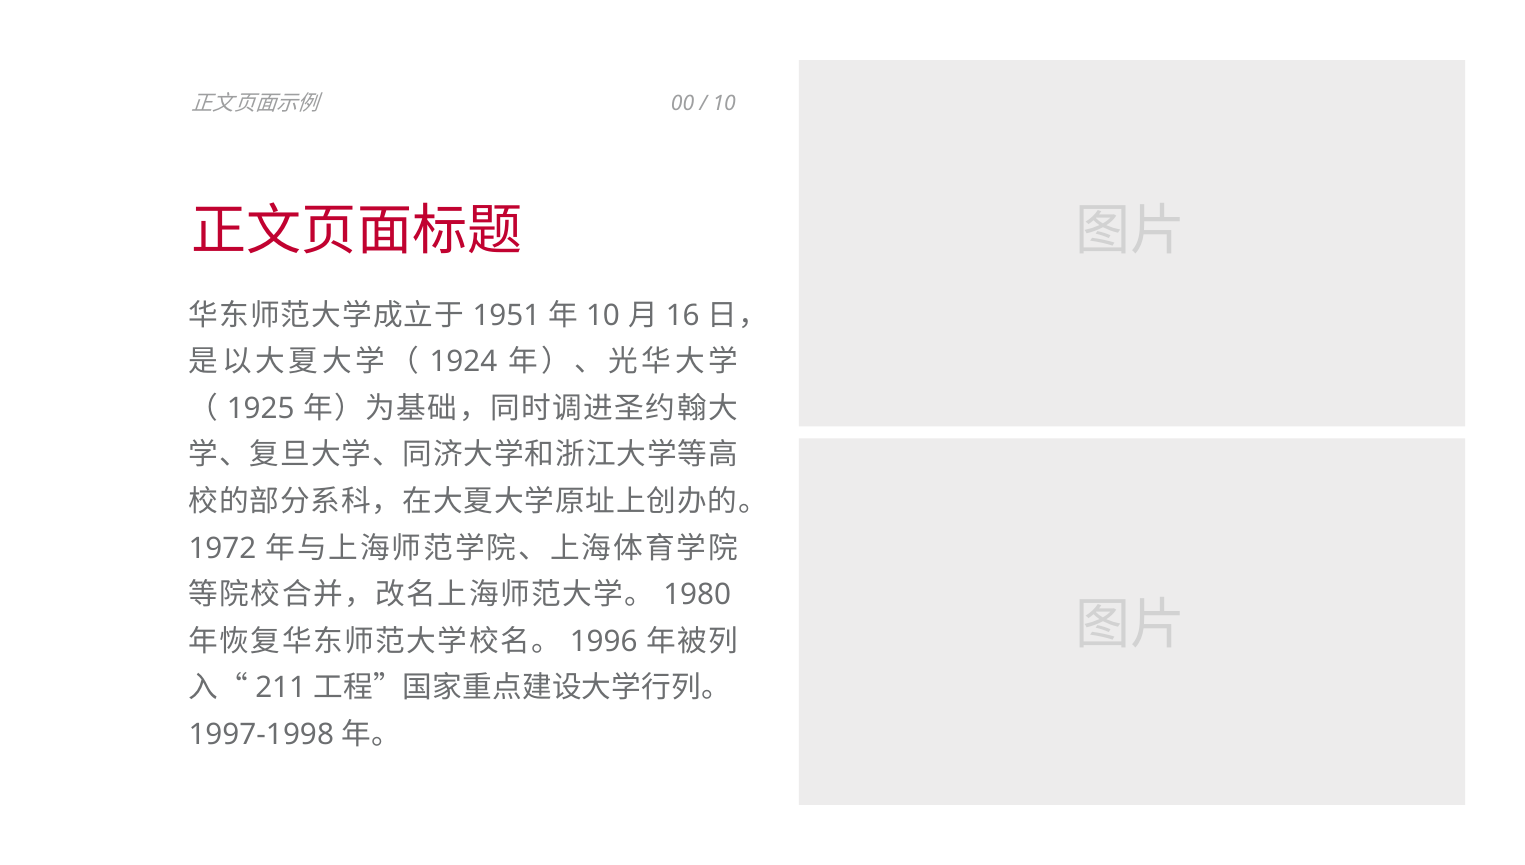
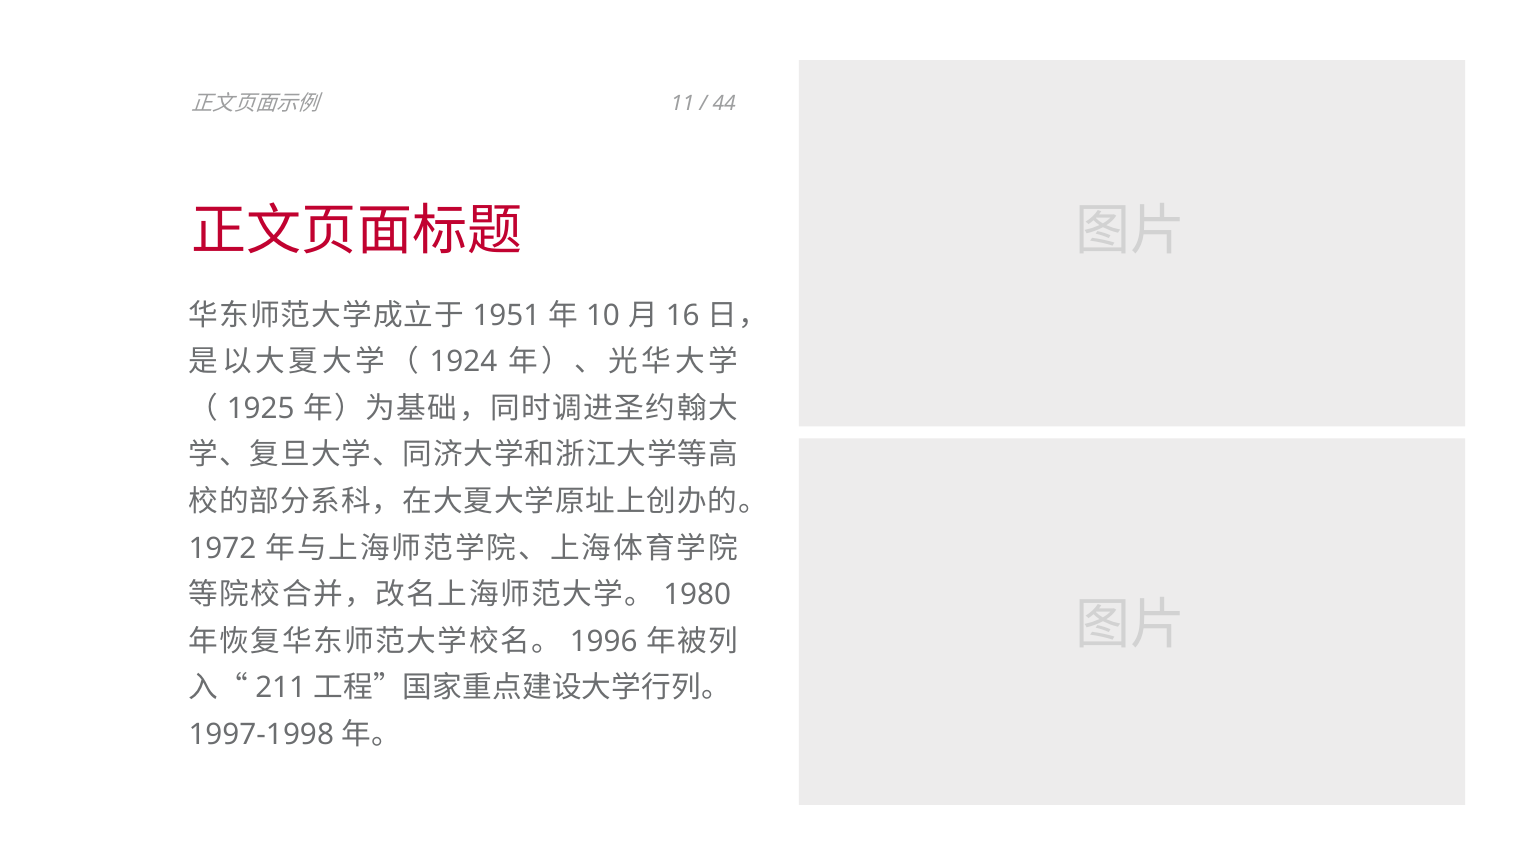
00: 00 -> 11 (683, 103)
10: 10 -> 44 (724, 103)
